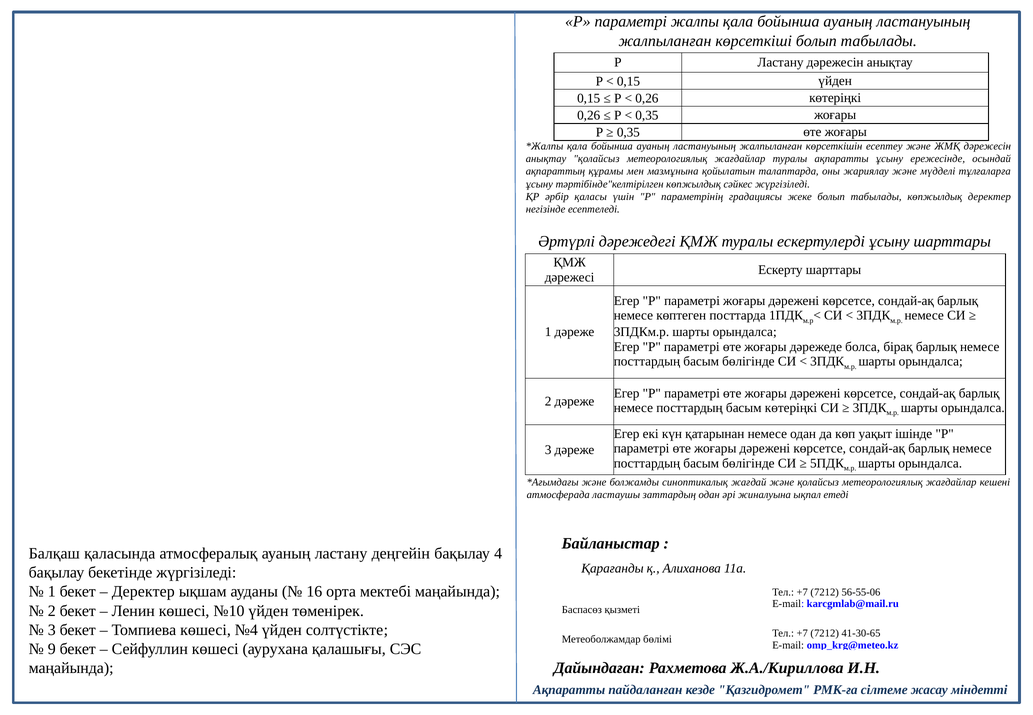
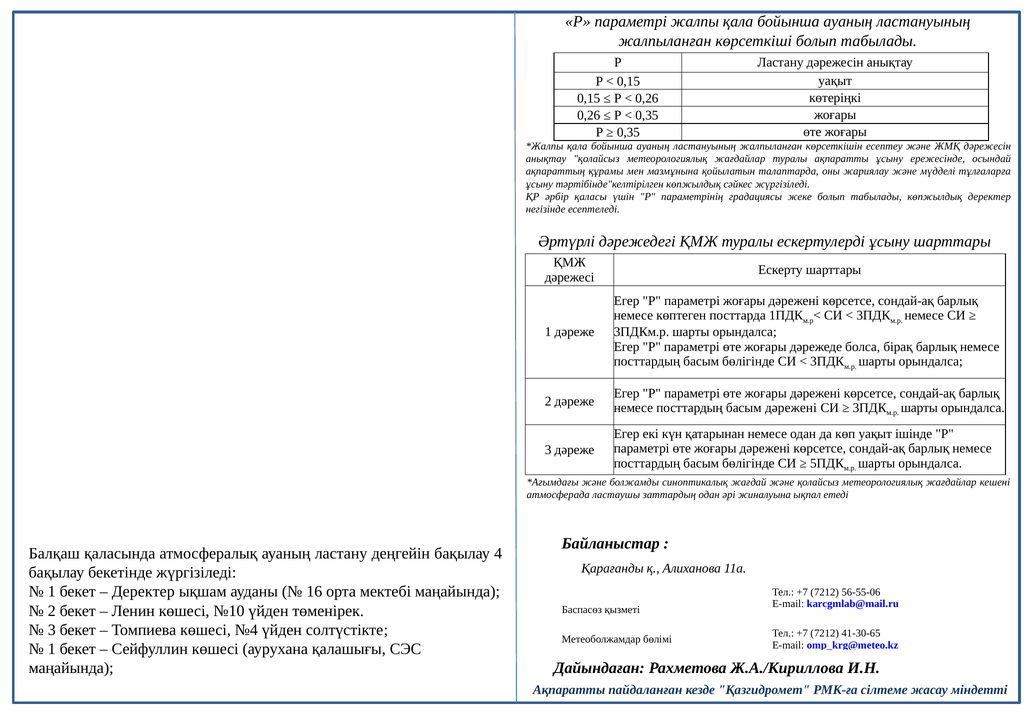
0,15 үйден: үйден -> уақыт (835, 81)
басым көтеріңкі: көтеріңкі -> дәрежені (791, 408)
9: 9 -> 1 (52, 649)
